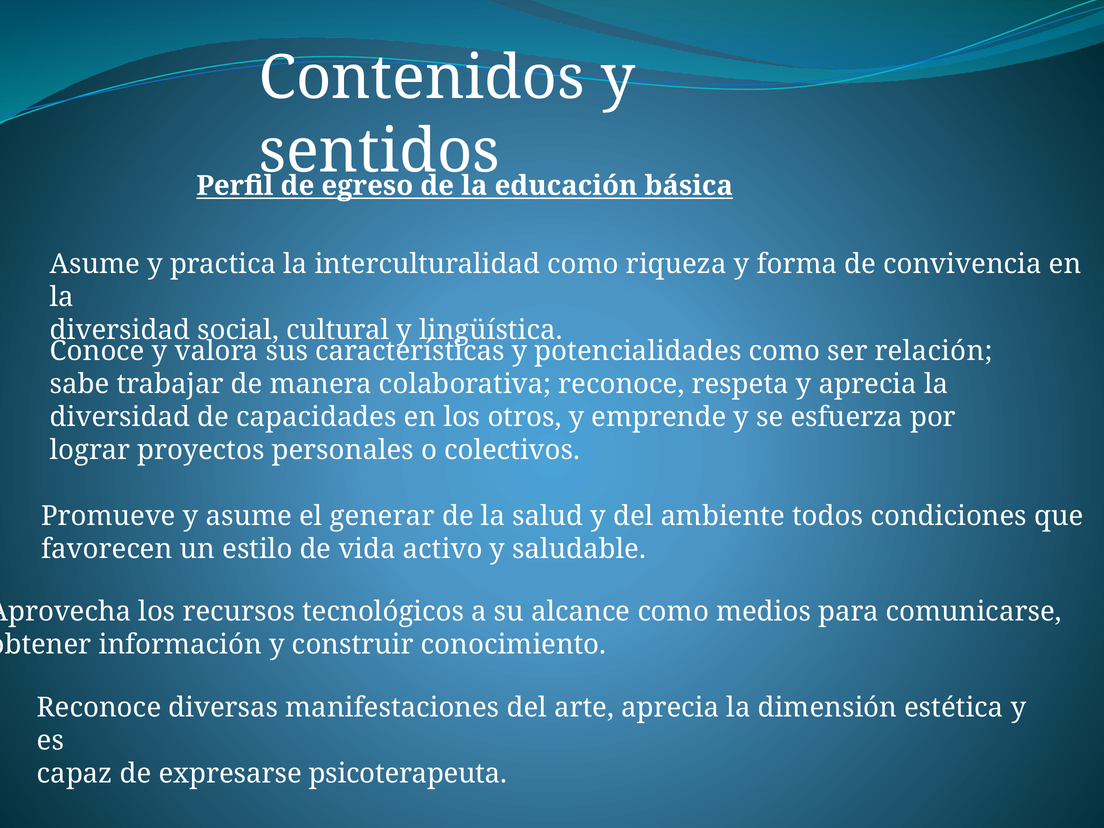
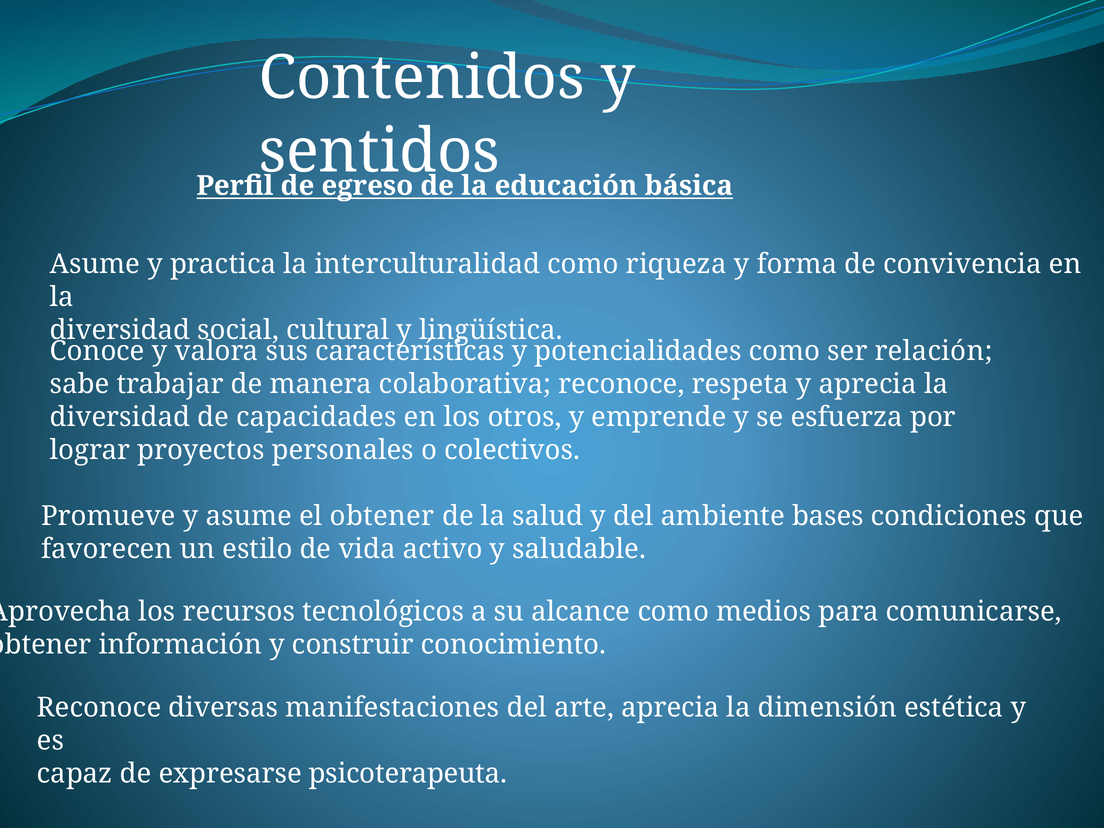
el generar: generar -> obtener (382, 516)
todos: todos -> bases (828, 516)
